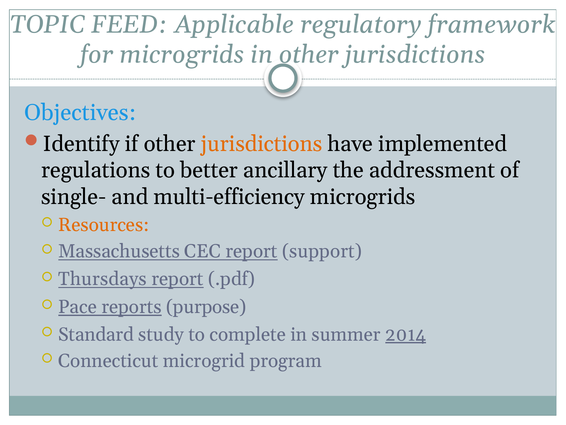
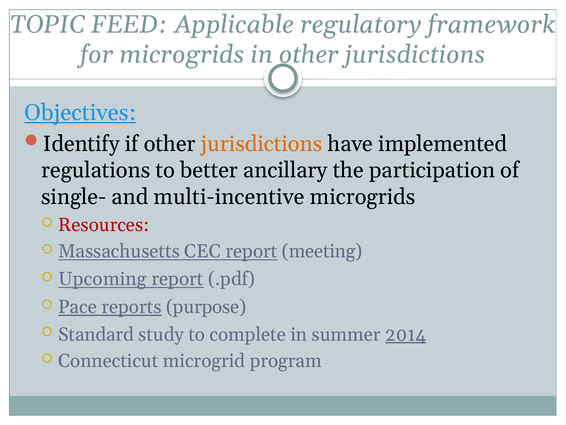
Objectives underline: none -> present (80, 113)
addressment: addressment -> participation (432, 170)
multi-efficiency: multi-efficiency -> multi-incentive (229, 197)
Resources colour: orange -> red (104, 225)
support: support -> meeting (322, 251)
Thursdays: Thursdays -> Upcoming (102, 279)
